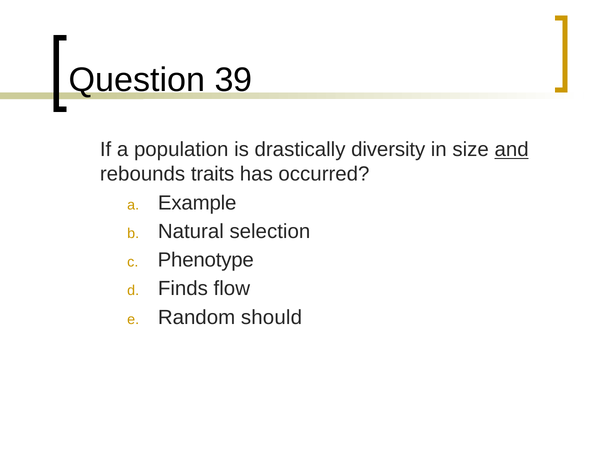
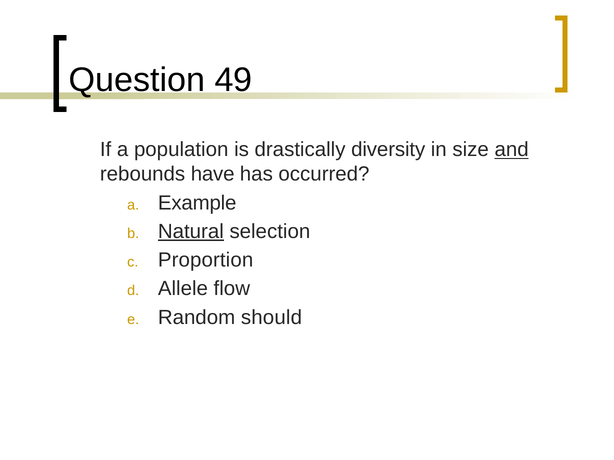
39: 39 -> 49 (233, 80)
traits: traits -> have (213, 174)
Natural underline: none -> present (191, 232)
Phenotype: Phenotype -> Proportion (206, 260)
Finds: Finds -> Allele (183, 289)
